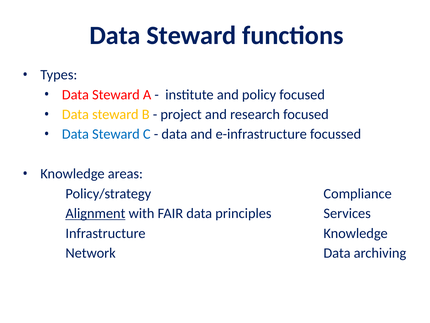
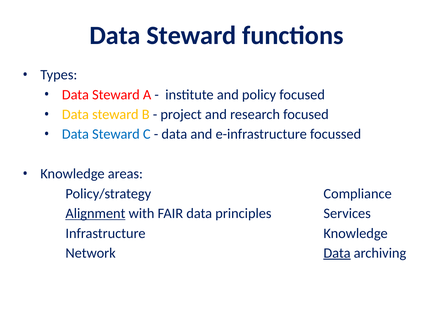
Data underline: none -> present (337, 253)
